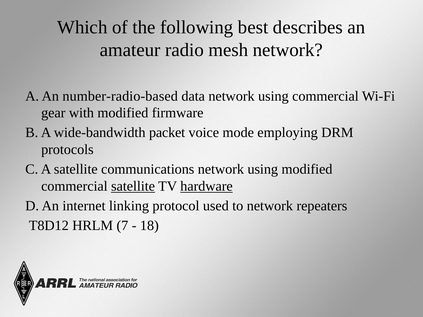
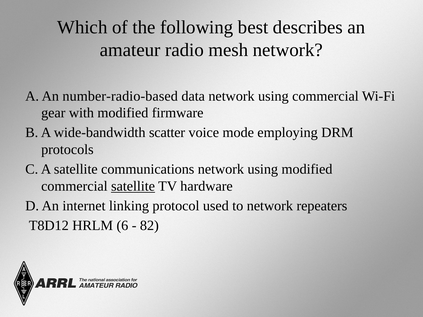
packet: packet -> scatter (167, 133)
hardware underline: present -> none (207, 186)
7: 7 -> 6 (122, 226)
18: 18 -> 82 (149, 226)
